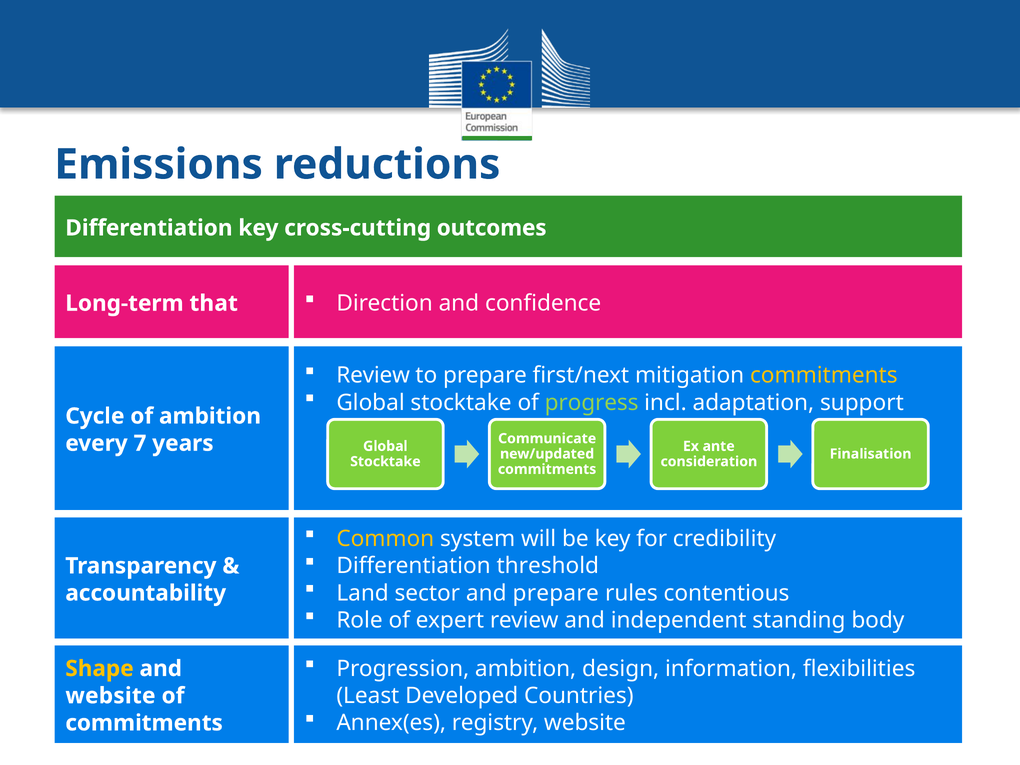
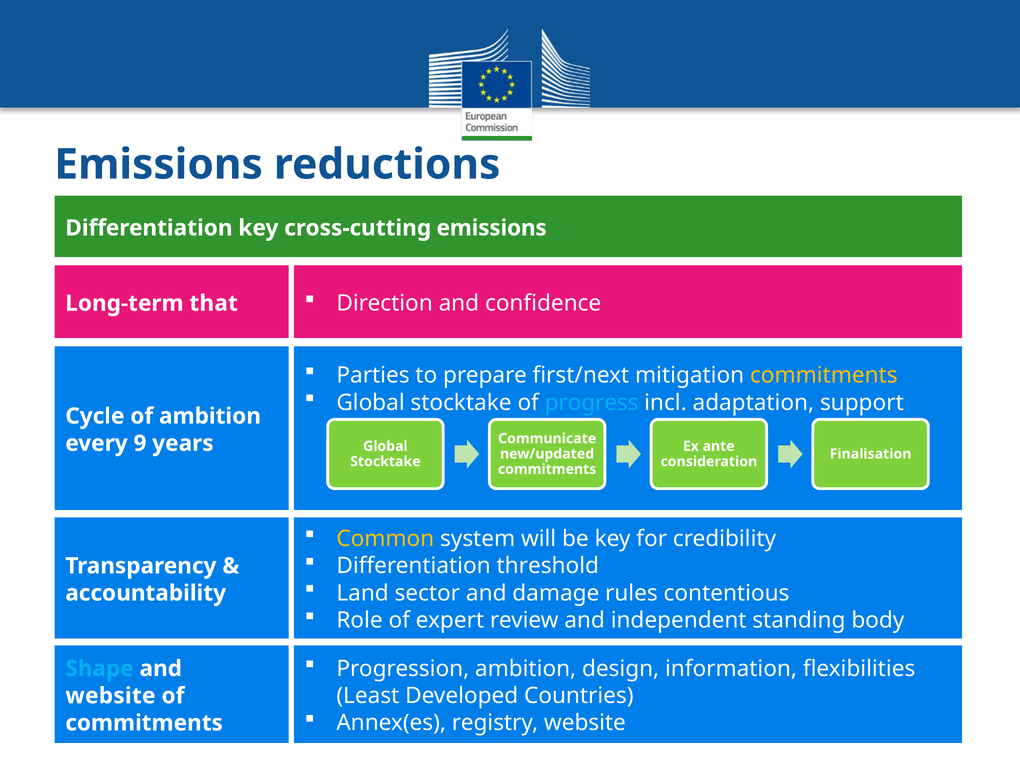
cross-cutting outcomes: outcomes -> emissions (492, 228)
Review: Review -> Parties (373, 375)
progress colour: light green -> light blue (592, 403)
7: 7 -> 9 (140, 443)
and prepare: prepare -> damage (556, 593)
Shape colour: yellow -> light blue (99, 669)
